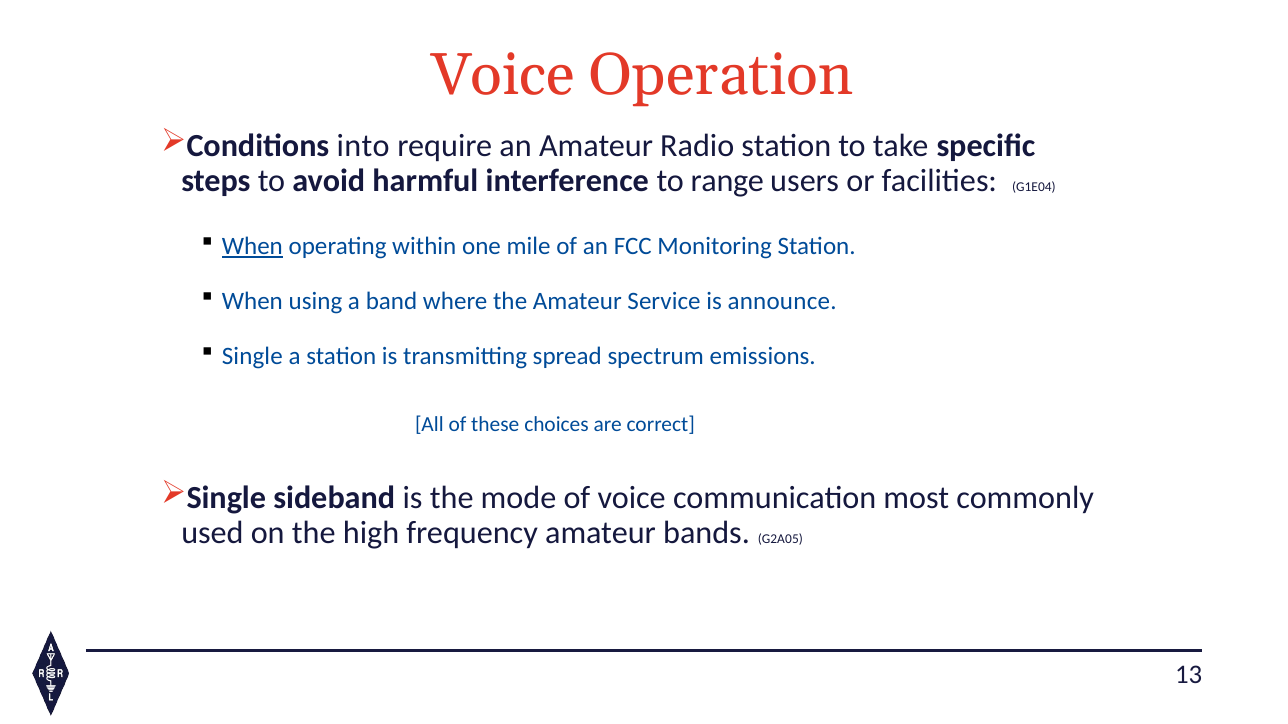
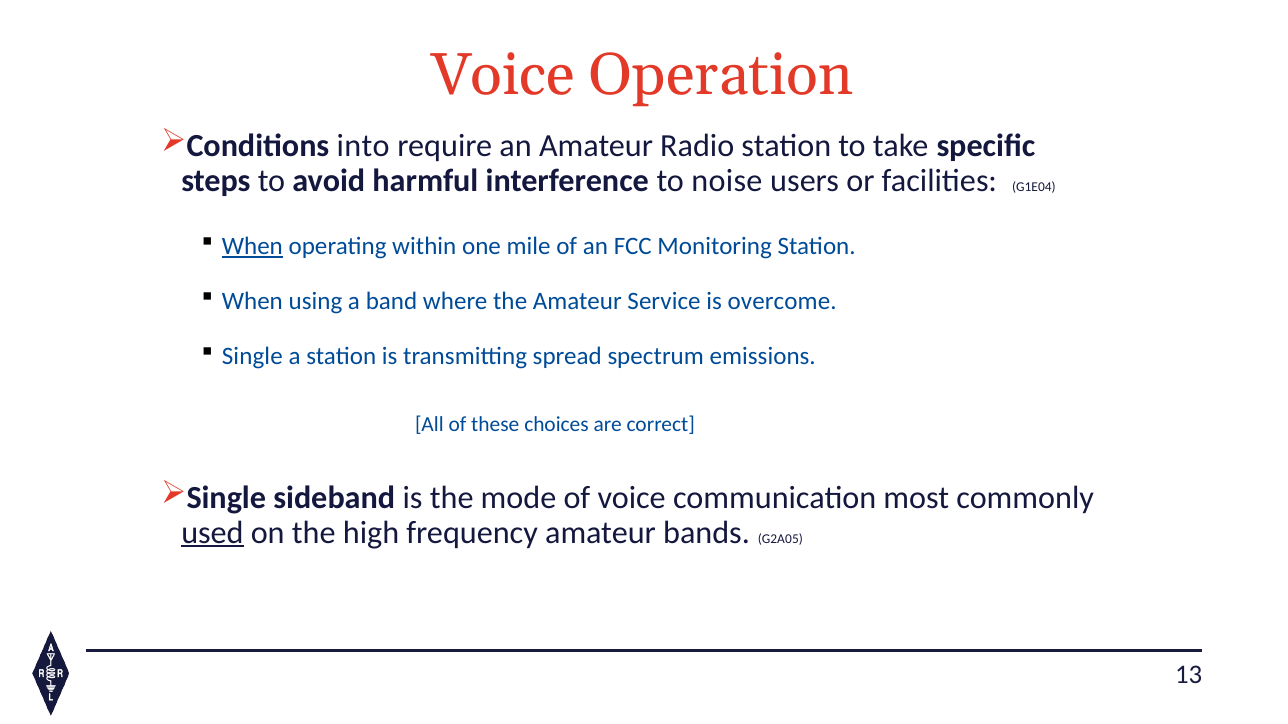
range: range -> noise (727, 181)
announce: announce -> overcome (782, 302)
used underline: none -> present (212, 533)
